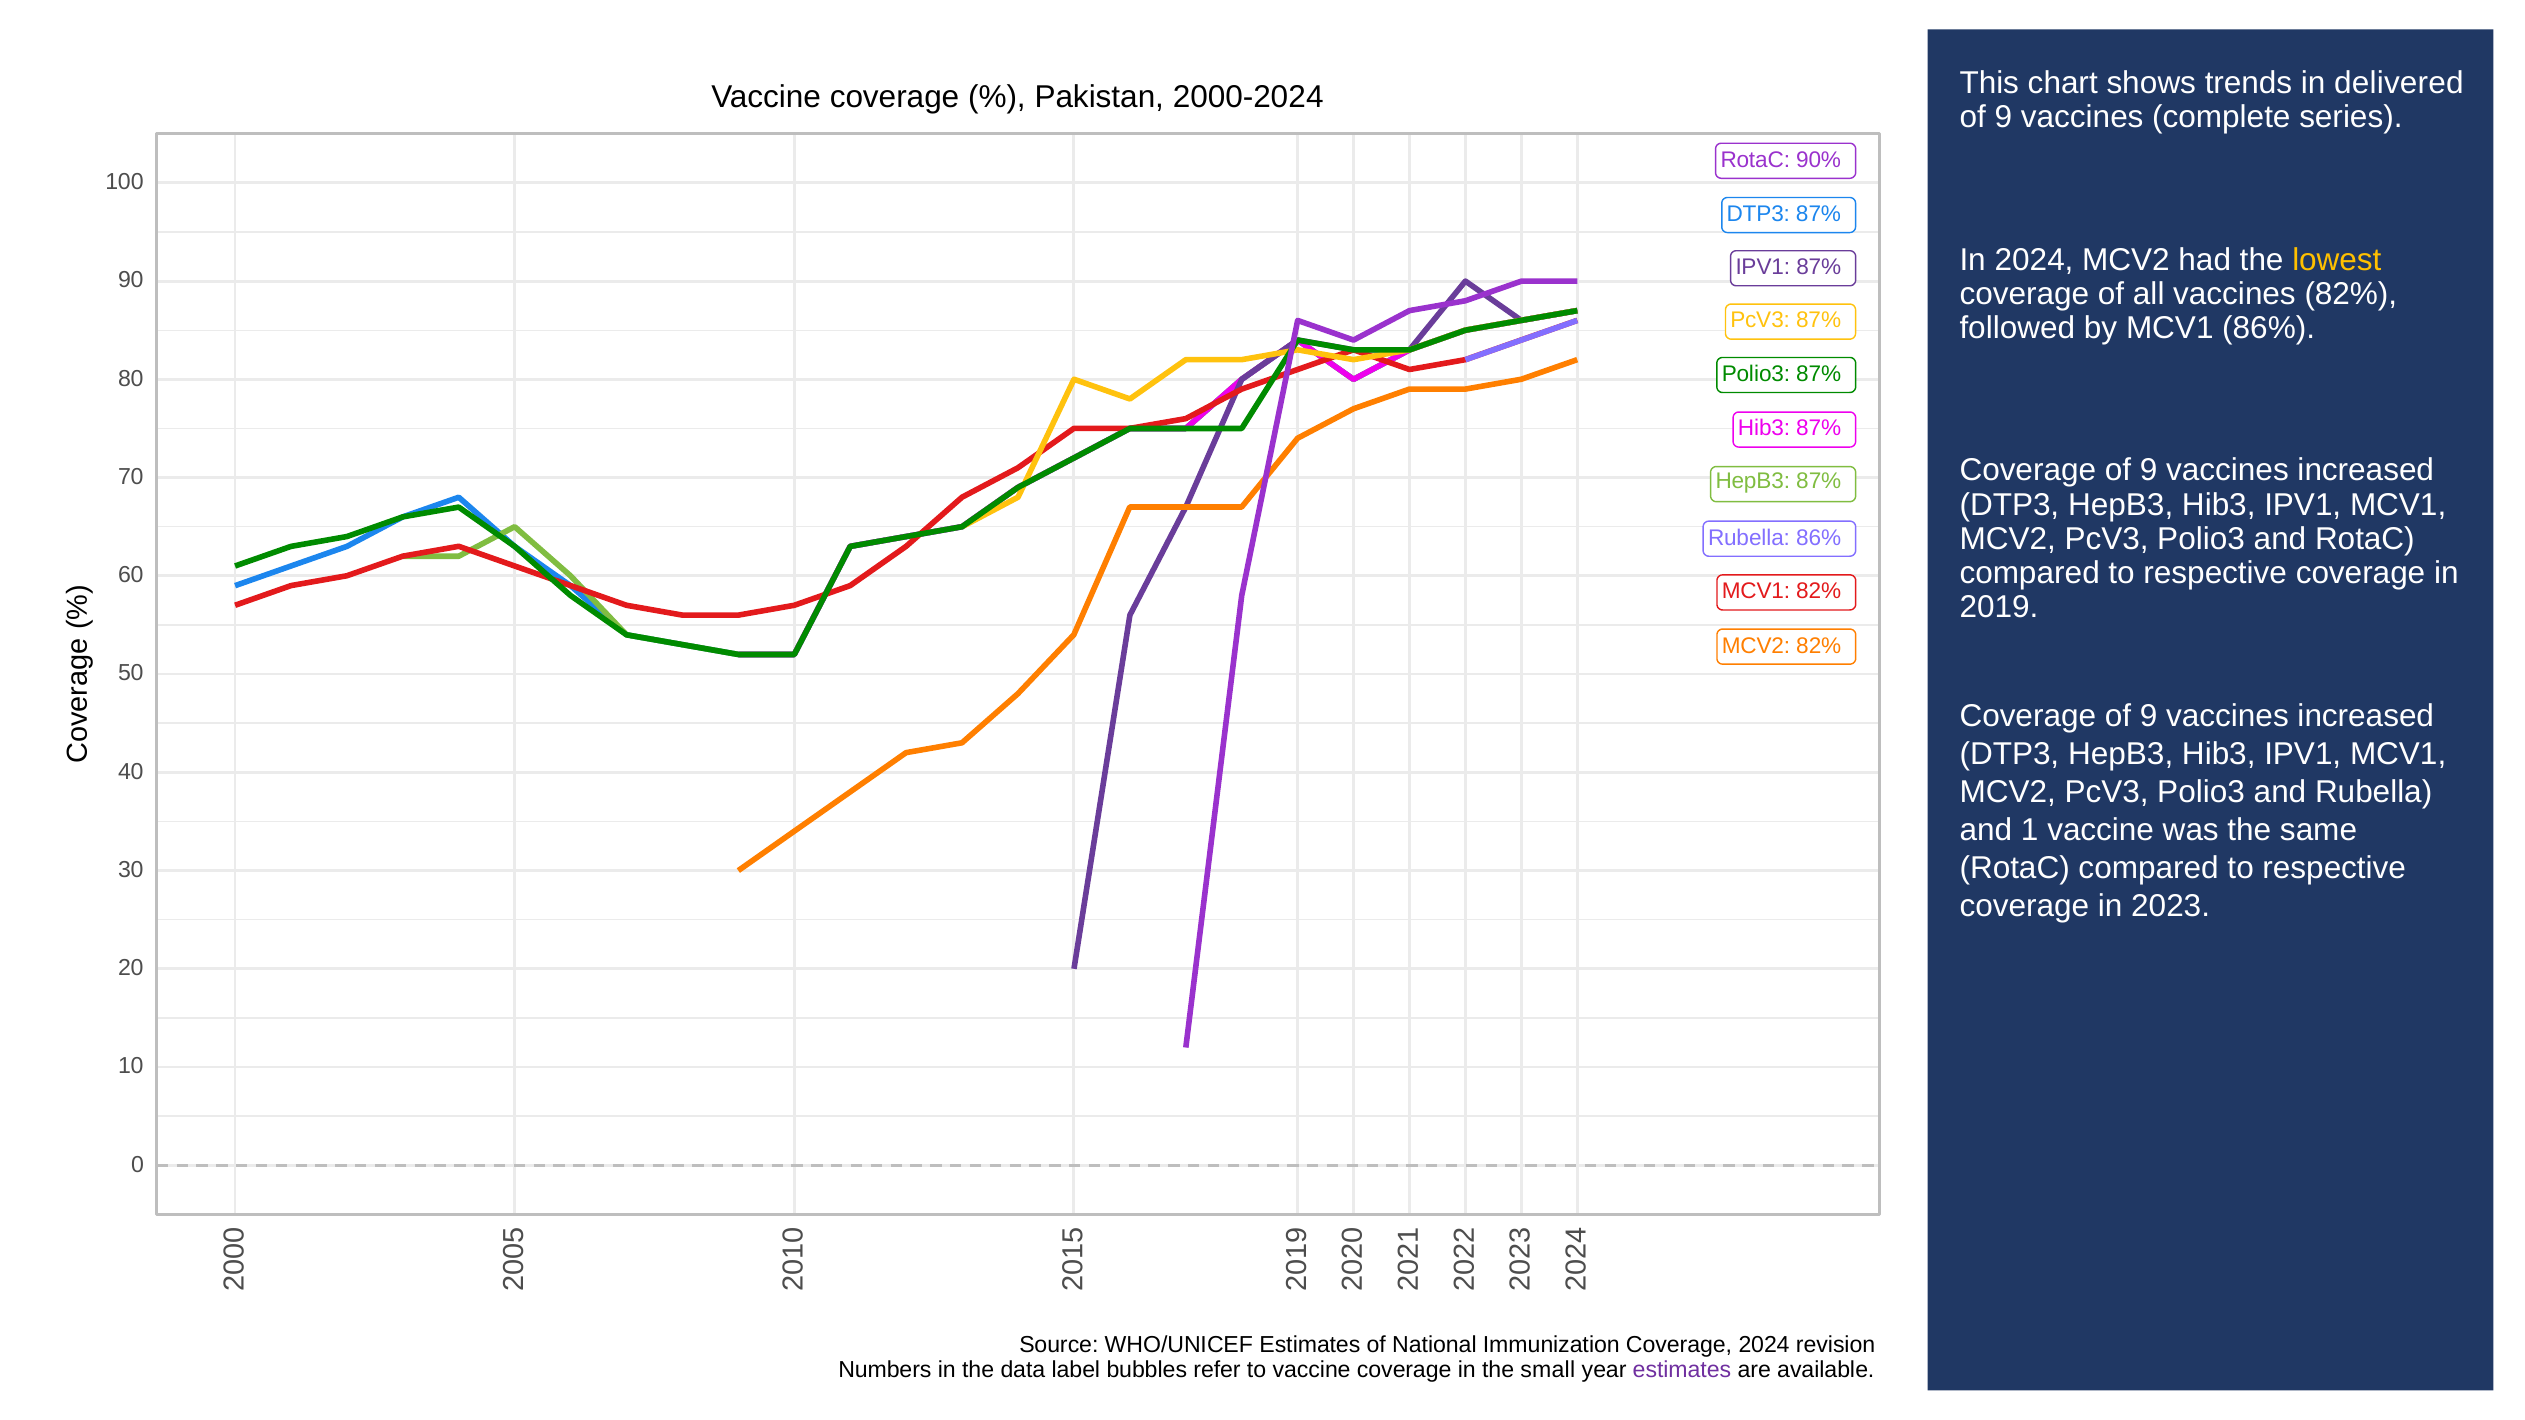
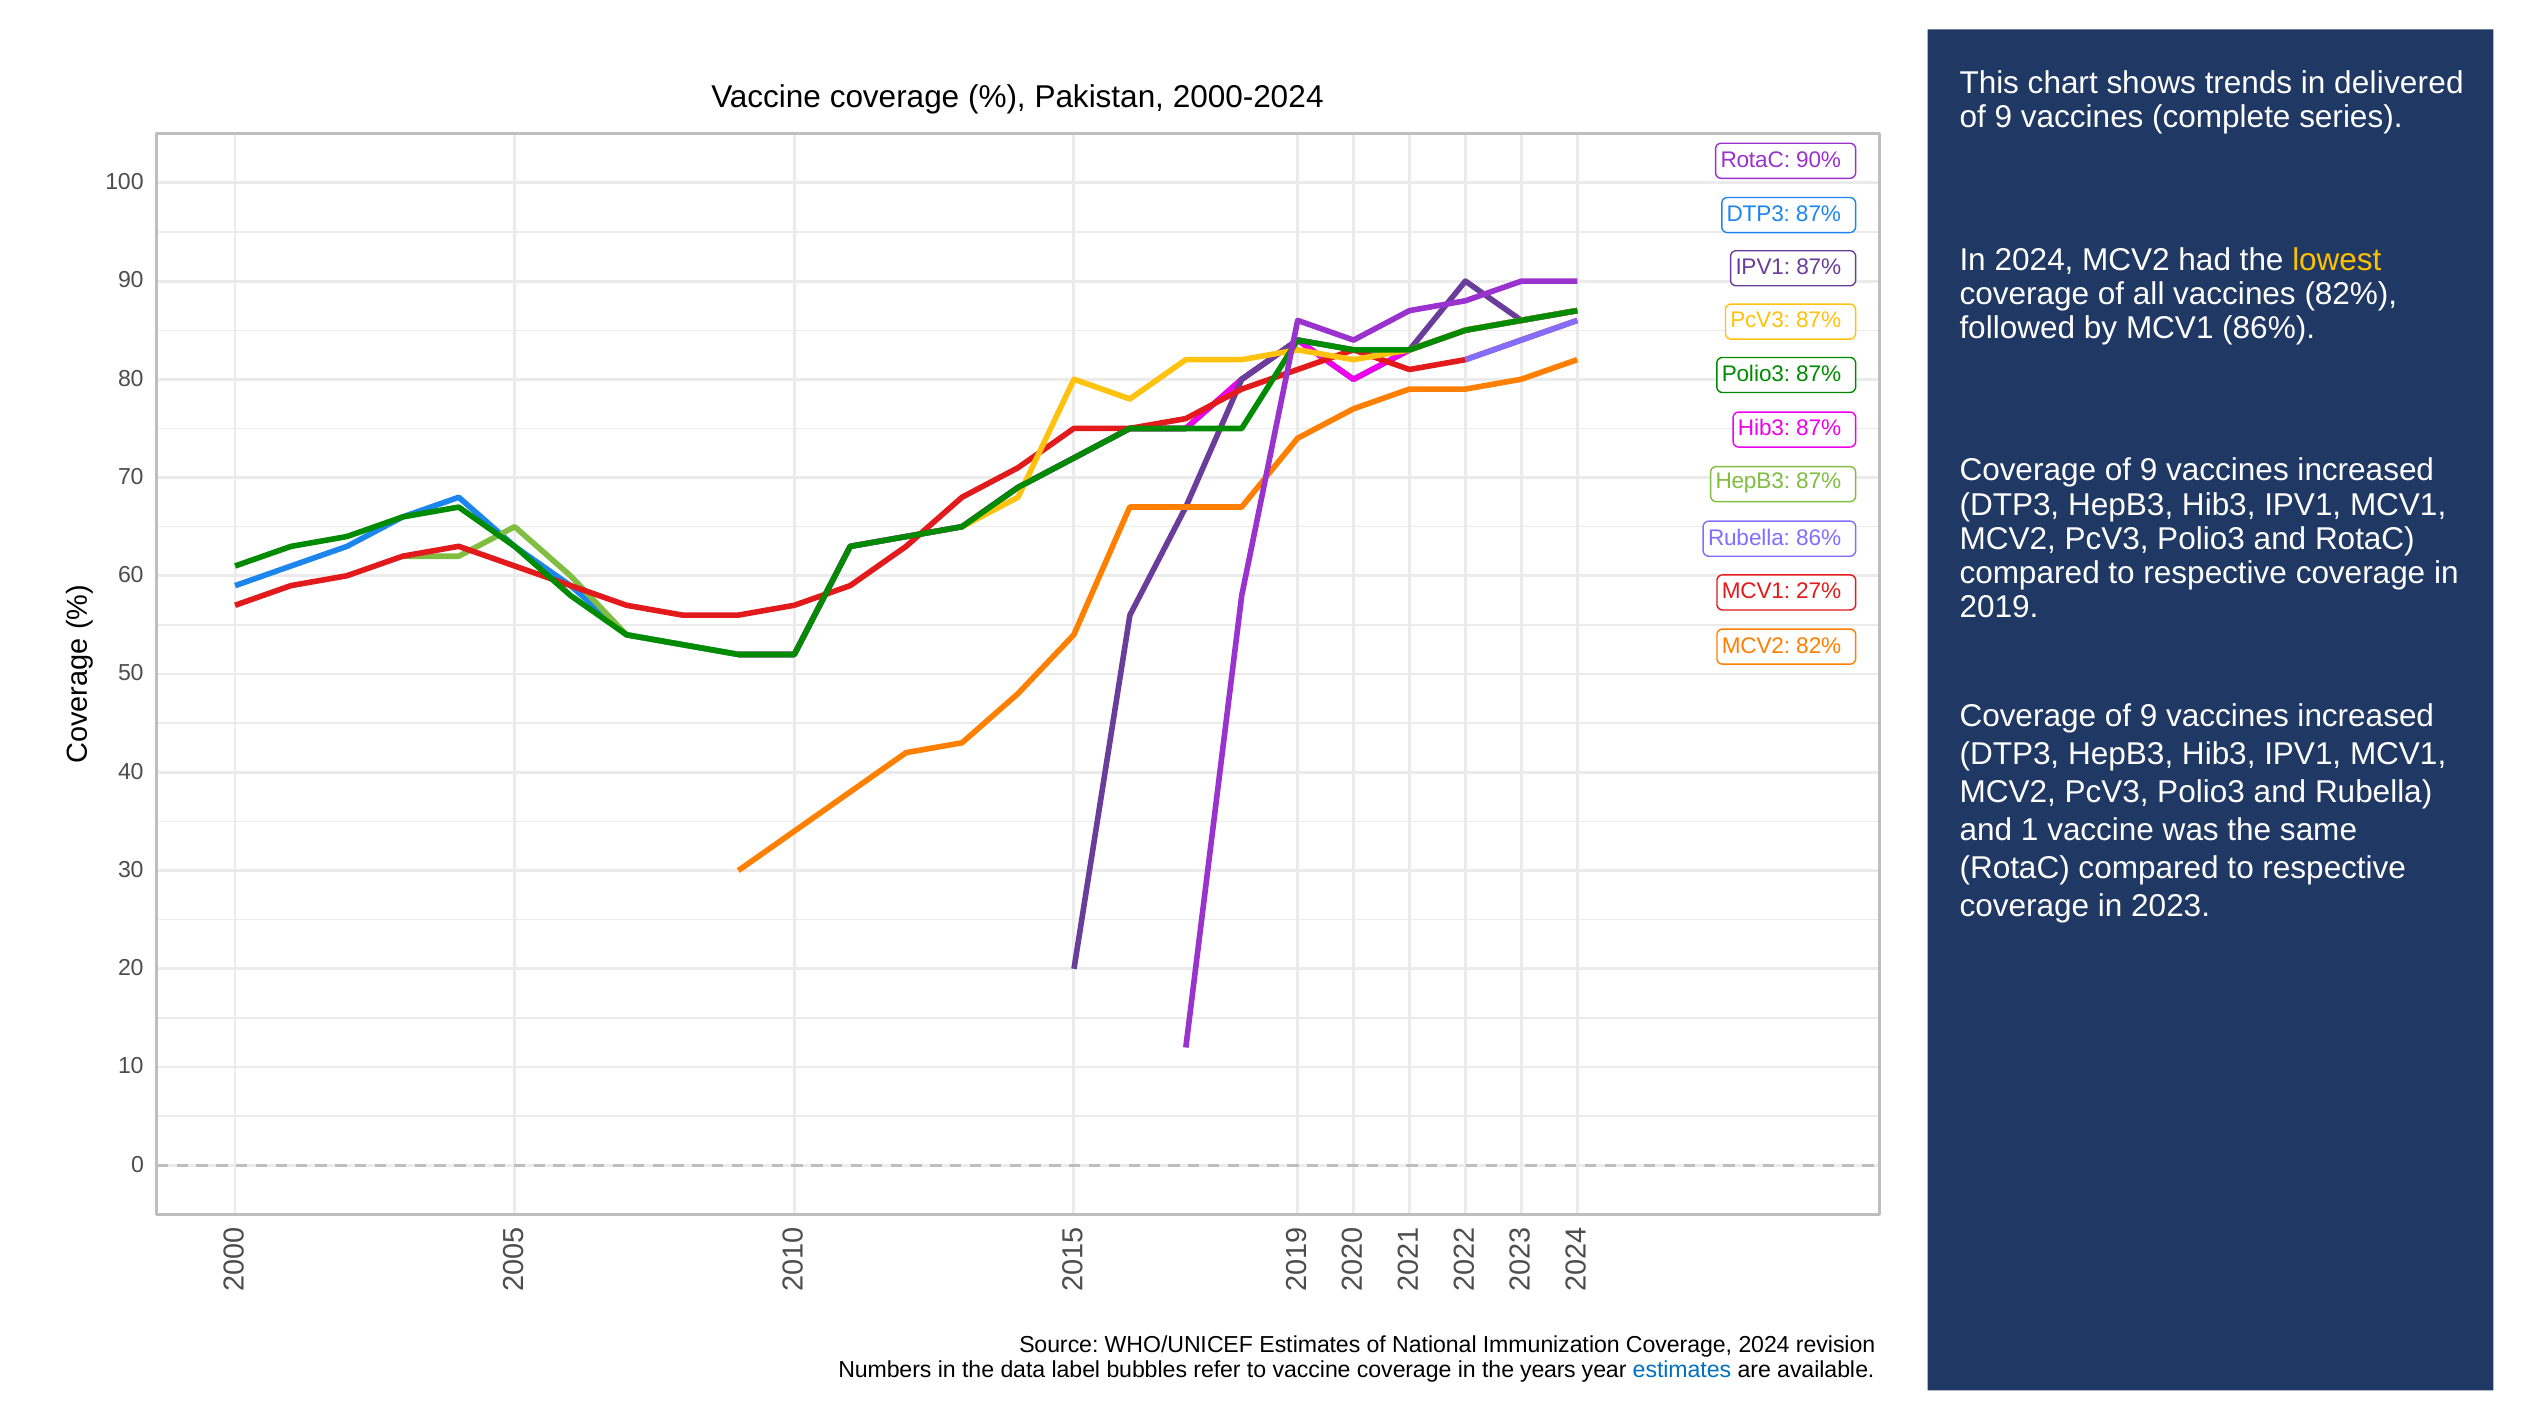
MCV1 82%: 82% -> 27% (1819, 591)
small: small -> years (1548, 1370)
estimates colour: purple -> blue (1682, 1370)
